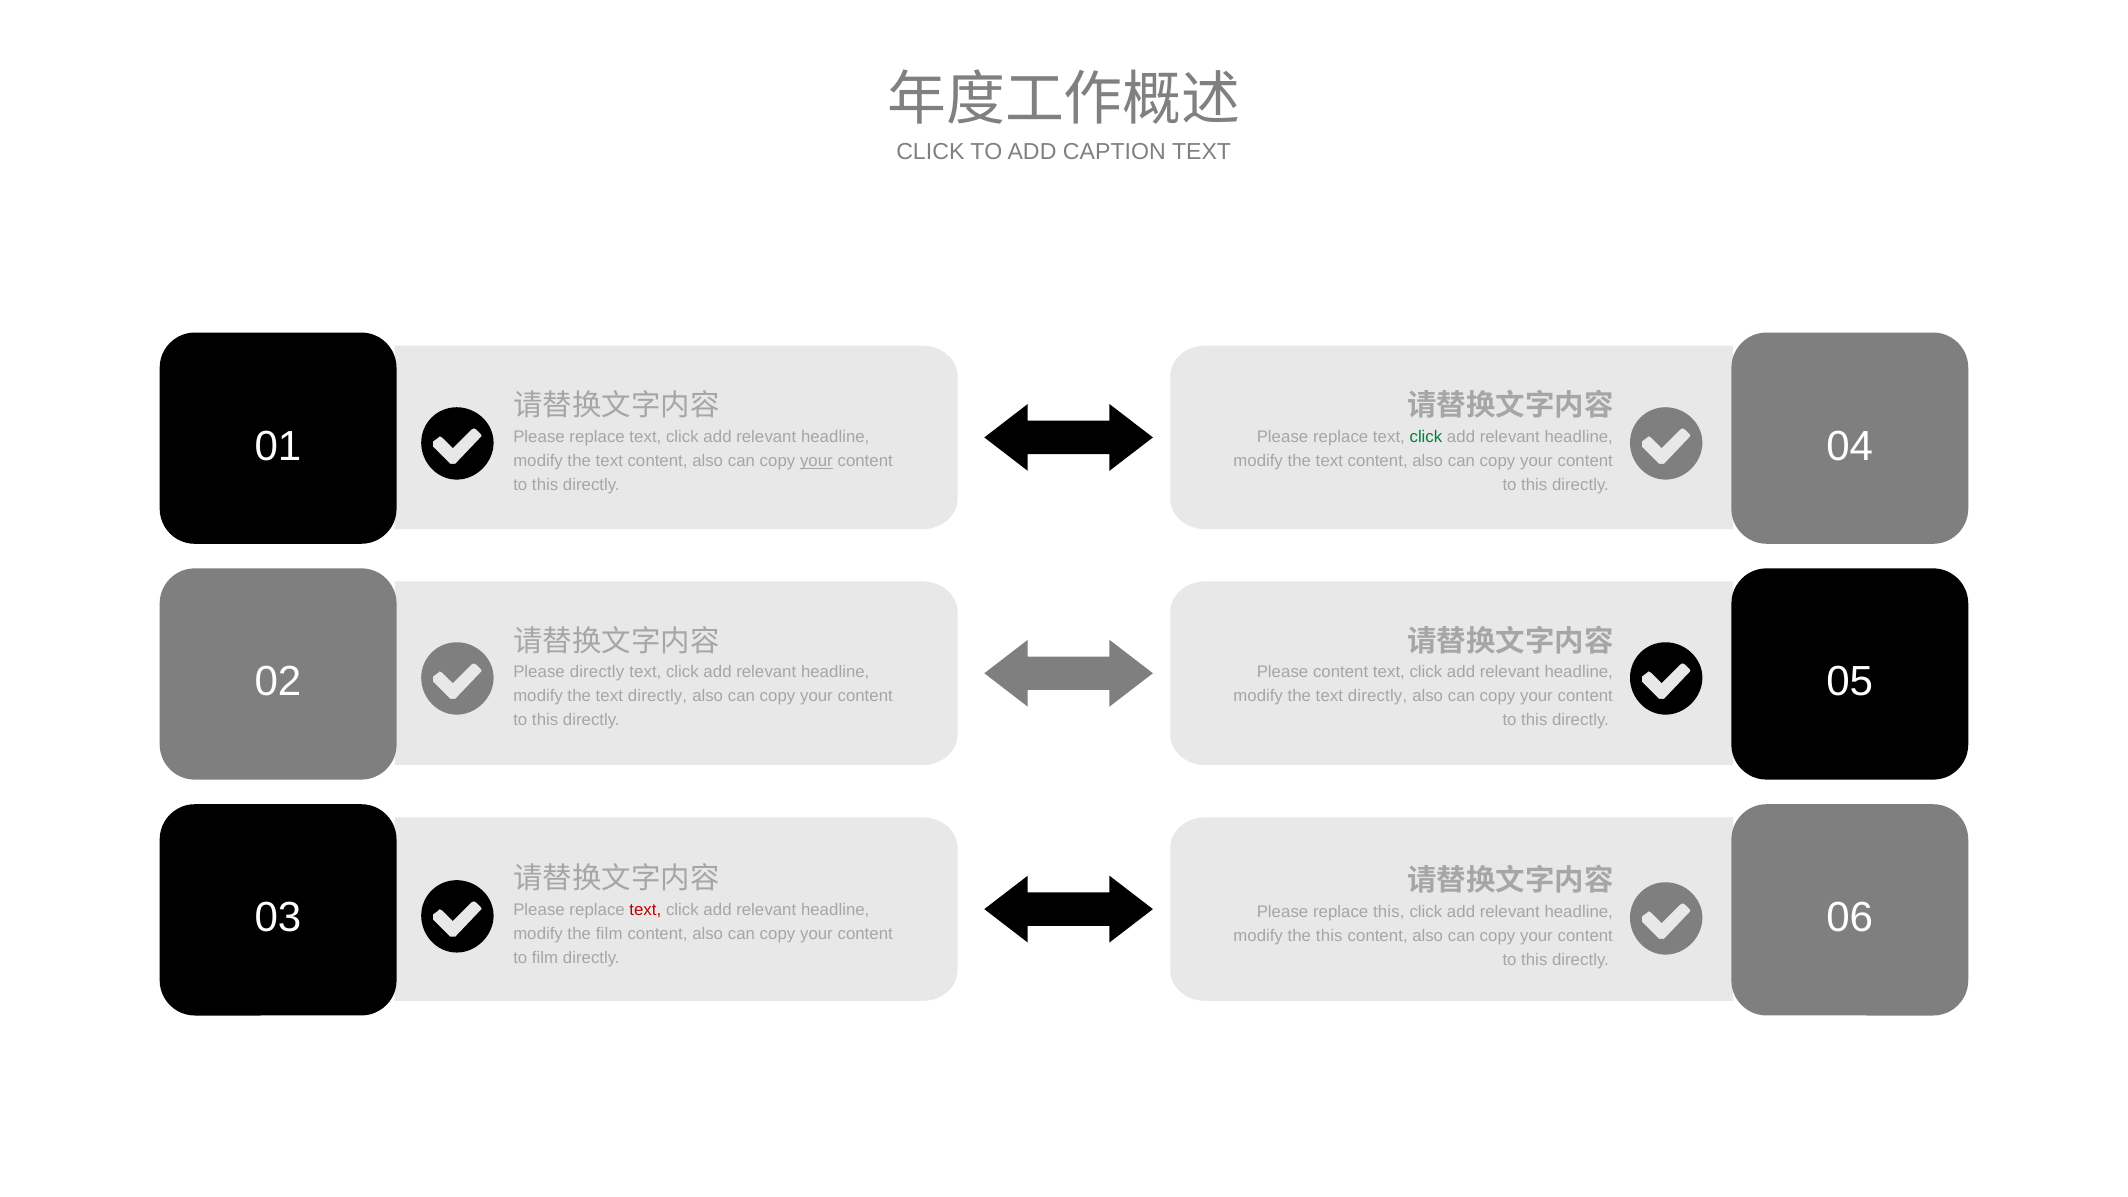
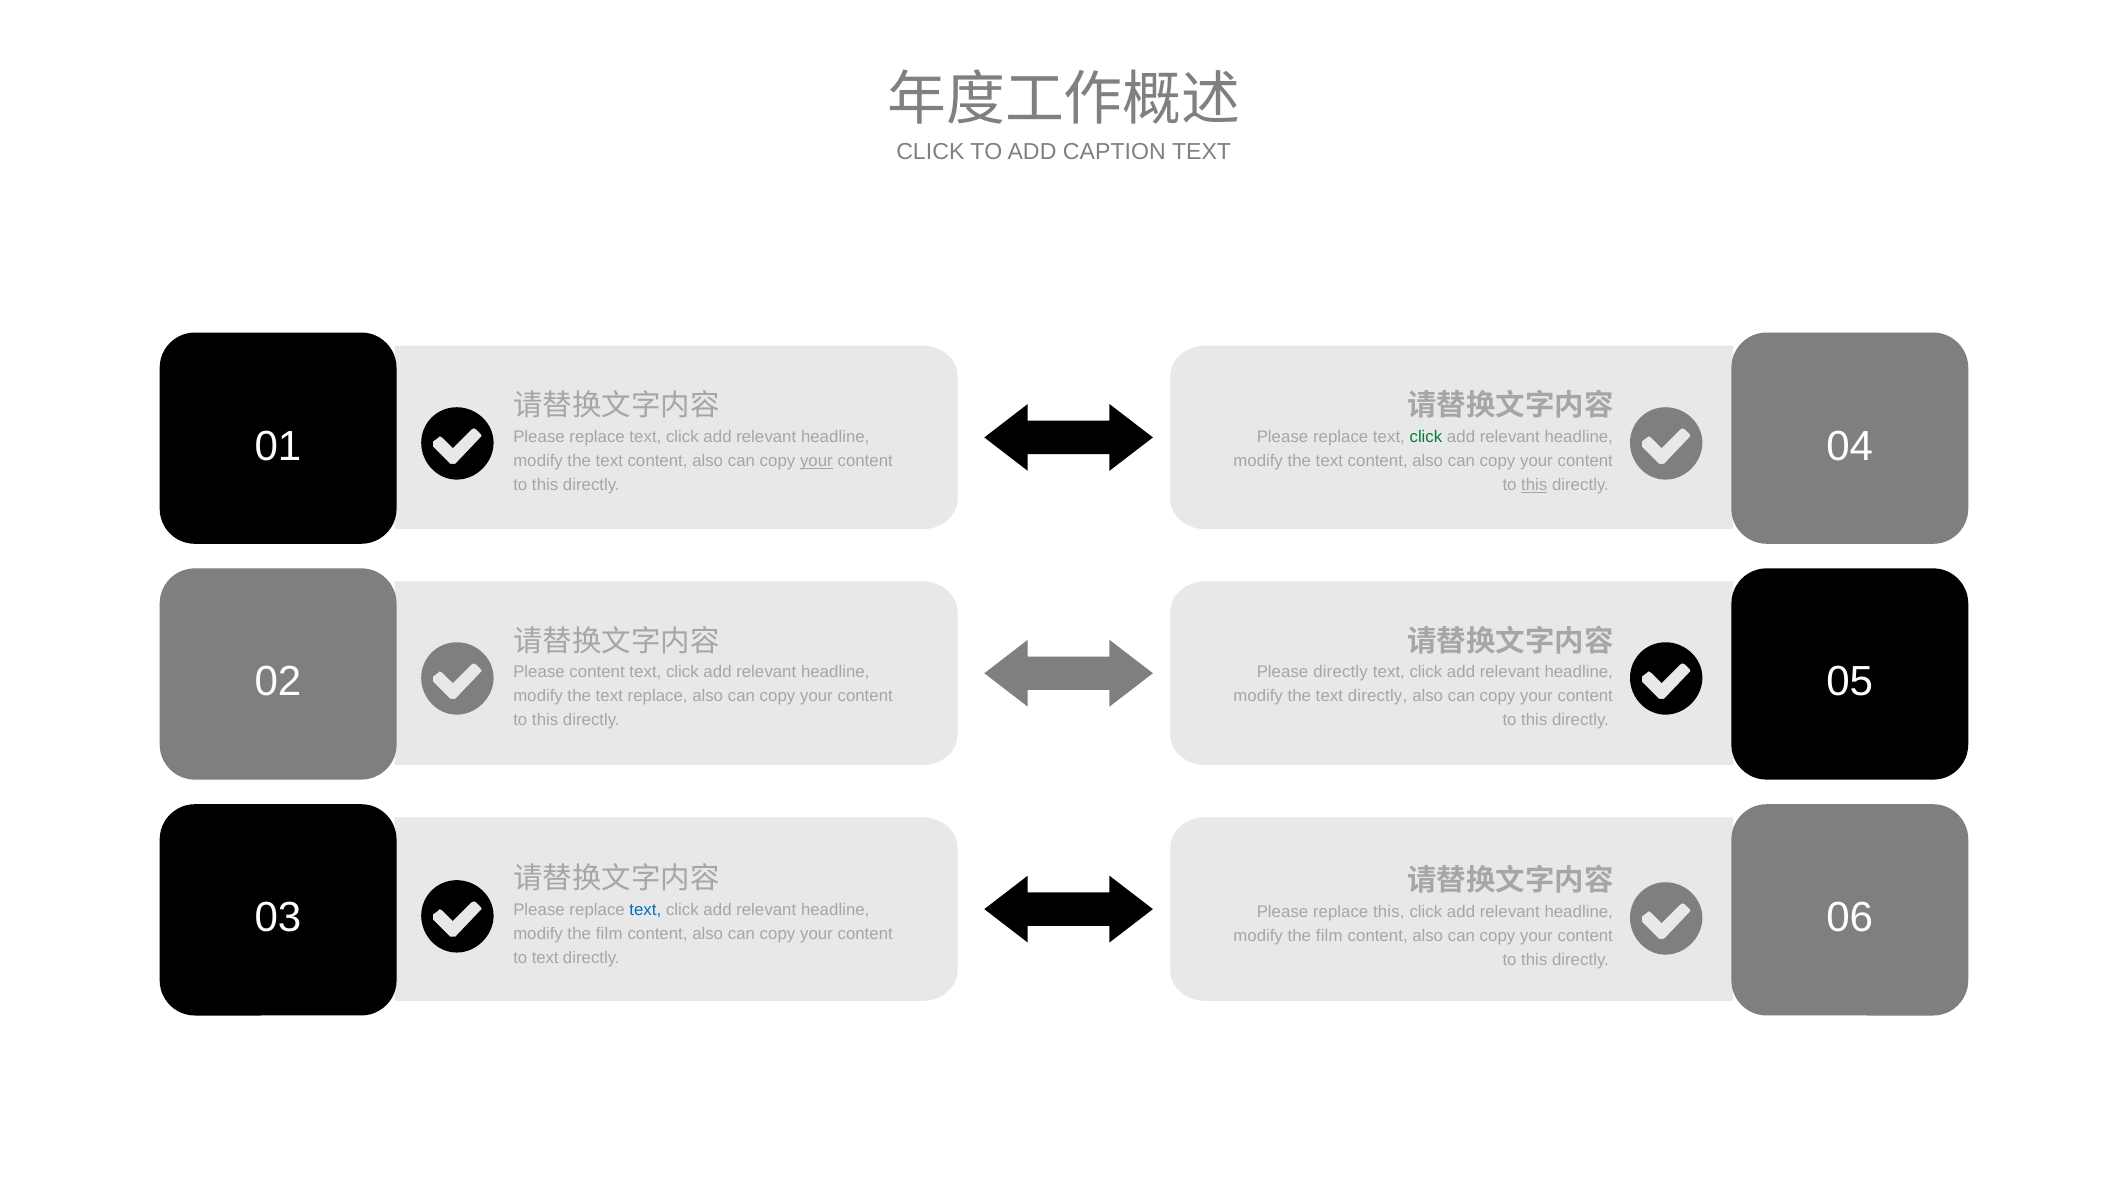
this underline: none -> present (1534, 485)
Please directly: directly -> content (597, 672)
Please content: content -> directly (1341, 672)
directly: directly -> replace (658, 696)
text colour: red -> blue (645, 910)
this: this -> film (1329, 936)
to film: film -> text (545, 958)
